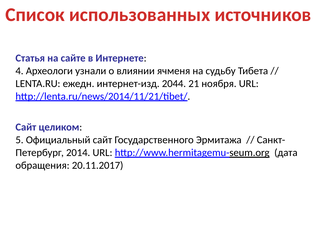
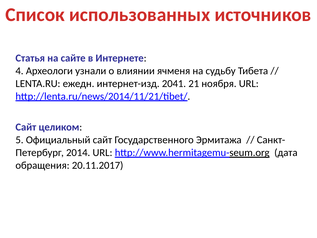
2044: 2044 -> 2041 (174, 84)
